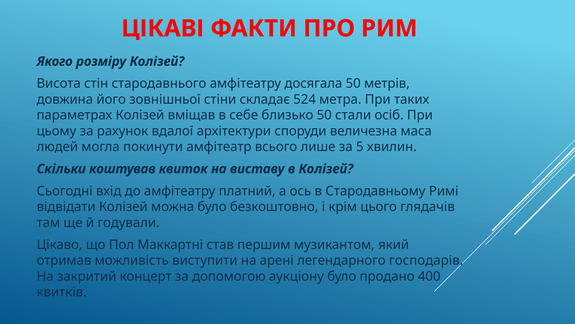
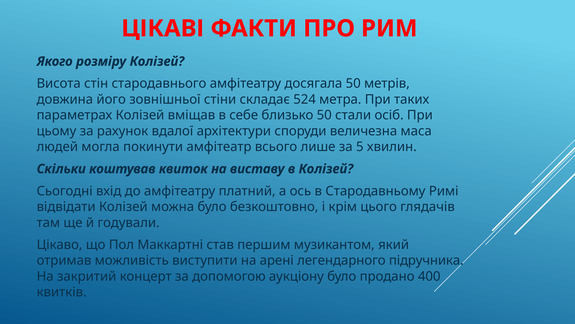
господарів: господарів -> підручника (426, 260)
